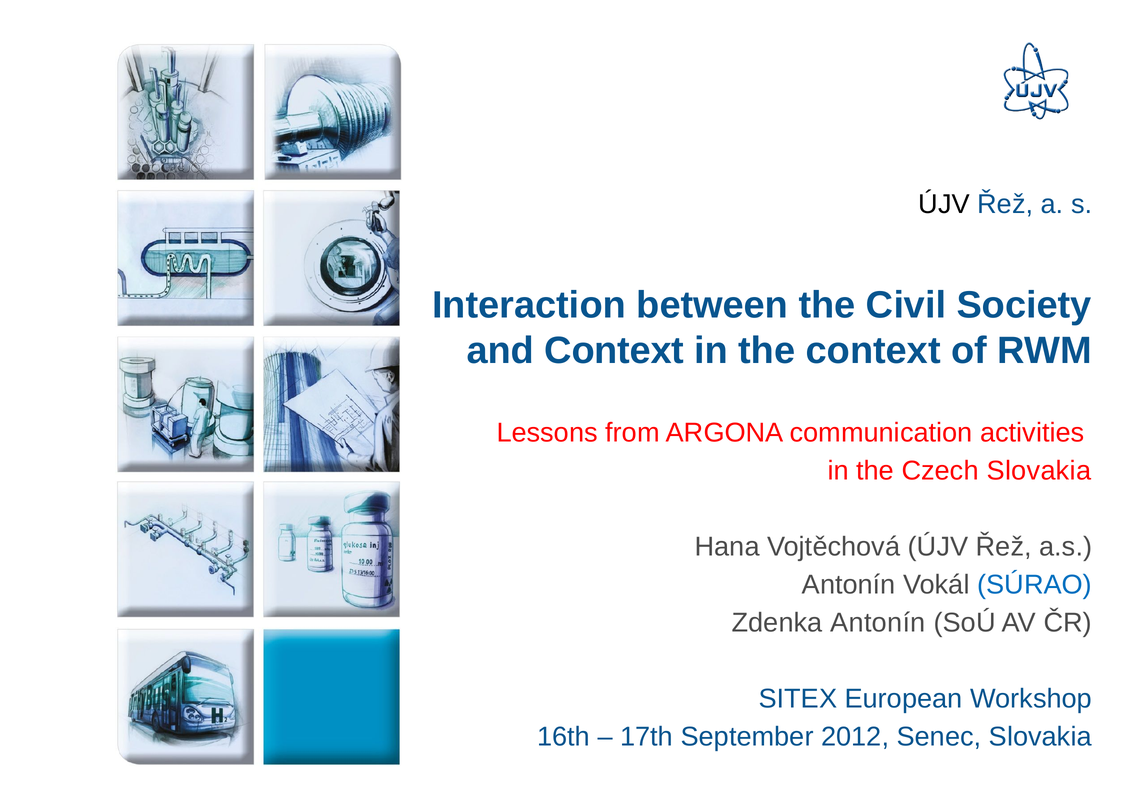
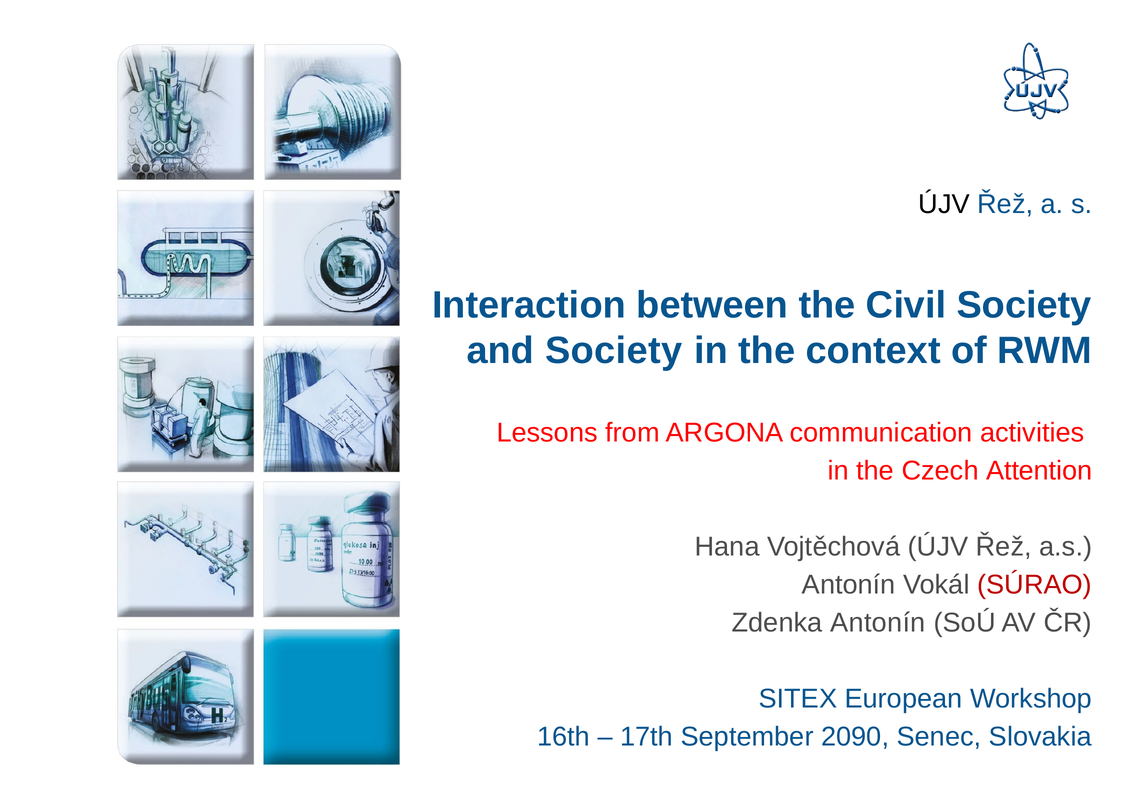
and Context: Context -> Society (614, 350)
Czech Slovakia: Slovakia -> Attention (1039, 470)
SÚRAO colour: blue -> red (1035, 584)
2012: 2012 -> 2090 (855, 737)
